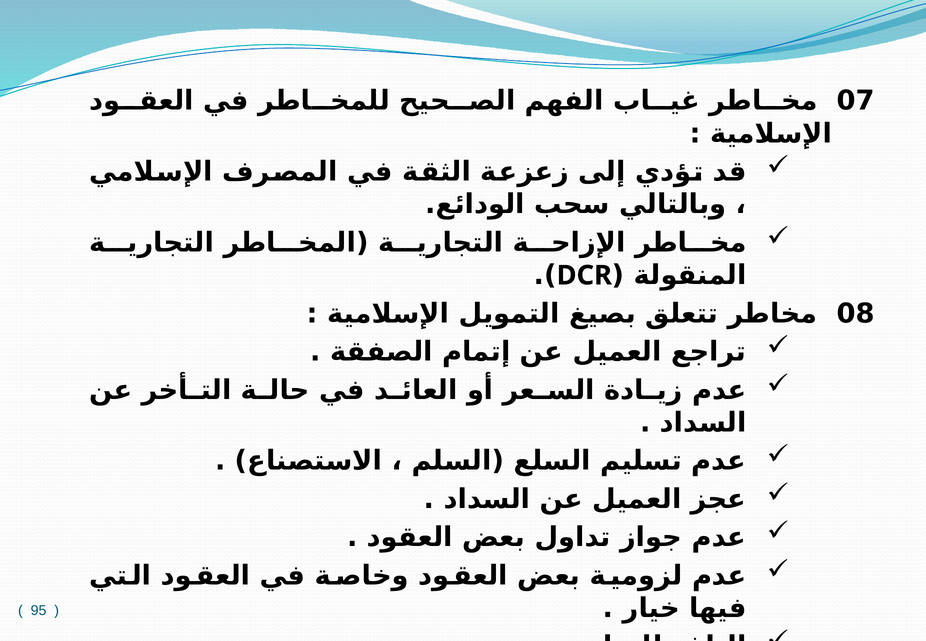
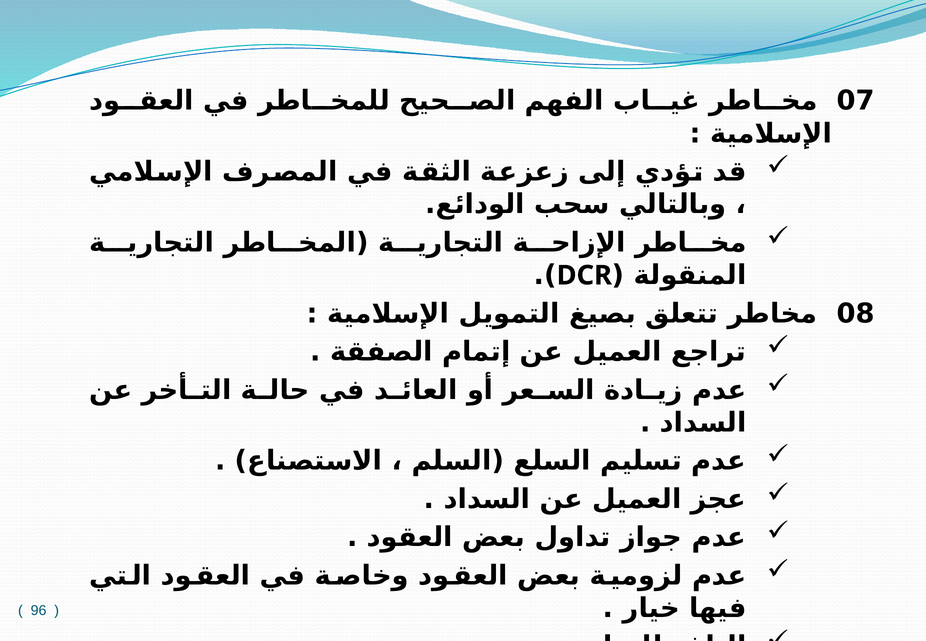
95: 95 -> 96 (39, 611)
